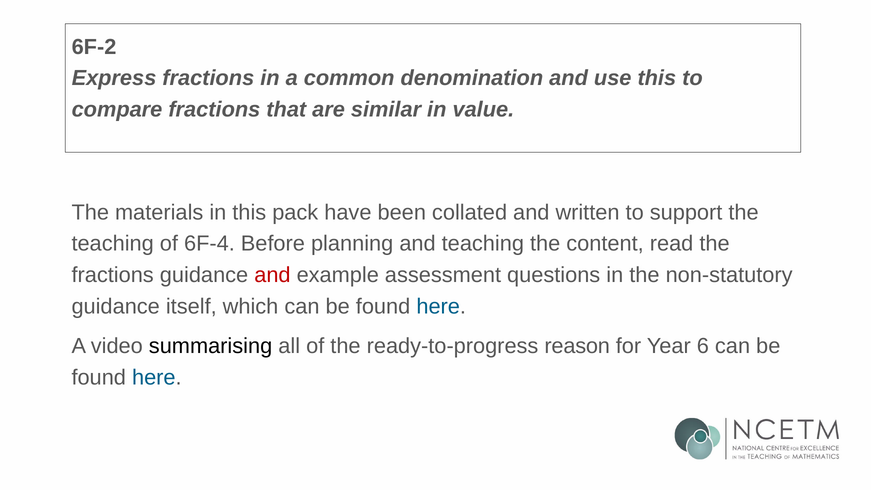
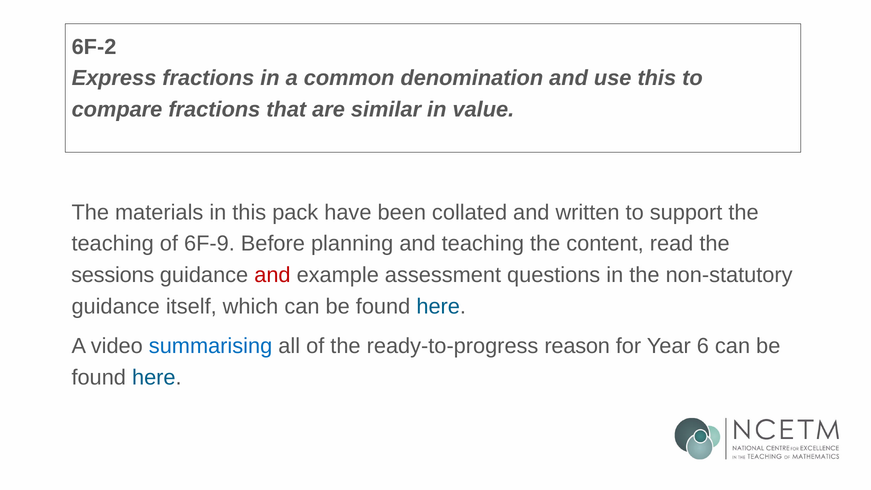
6F-4: 6F-4 -> 6F-9 (209, 244)
fractions: fractions -> sessions (113, 275)
summarising colour: black -> blue (211, 346)
